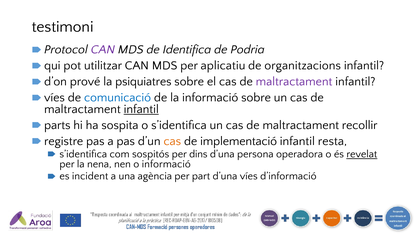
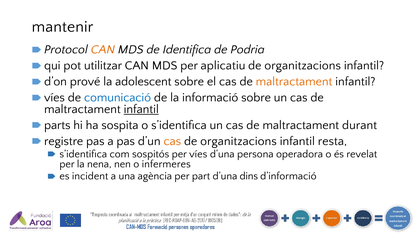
testimoni: testimoni -> mantenir (63, 27)
CAN colour: purple -> orange (103, 50)
psiquiatres: psiquiatres -> adolescent (143, 82)
maltractament colour: purple -> orange (294, 82)
recollir: recollir -> durant (360, 125)
implementació: implementació -> organitzacions (238, 141)
per dins: dins -> víes (198, 154)
revelat underline: present -> none (362, 154)
o informació: informació -> infermeres (166, 164)
d’una víes: víes -> dins (249, 177)
